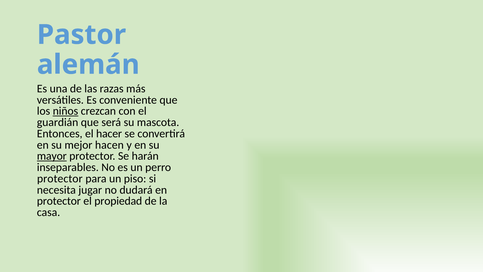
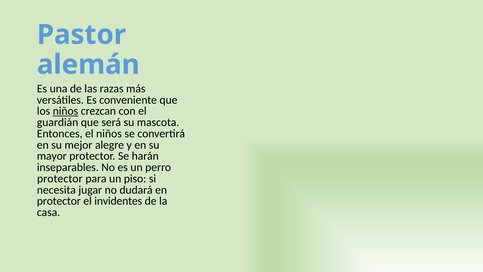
el hacer: hacer -> niños (109, 133)
hacen: hacen -> alegre (110, 145)
mayor underline: present -> none (52, 156)
propiedad: propiedad -> invidentes (118, 201)
